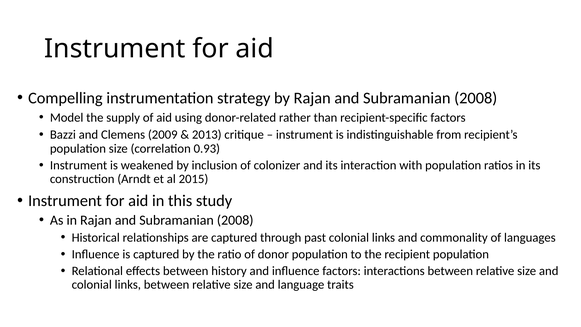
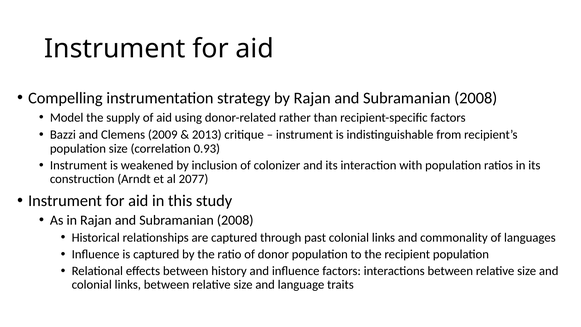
2015: 2015 -> 2077 (193, 179)
